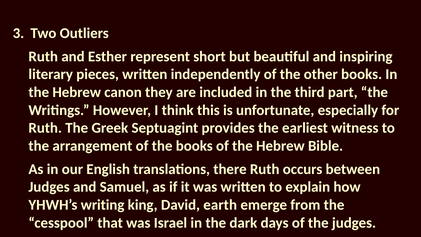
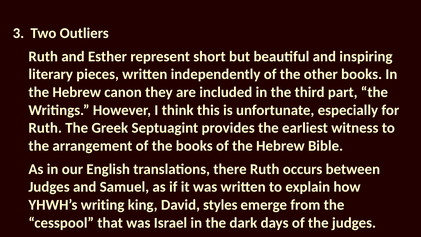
earth: earth -> styles (220, 205)
